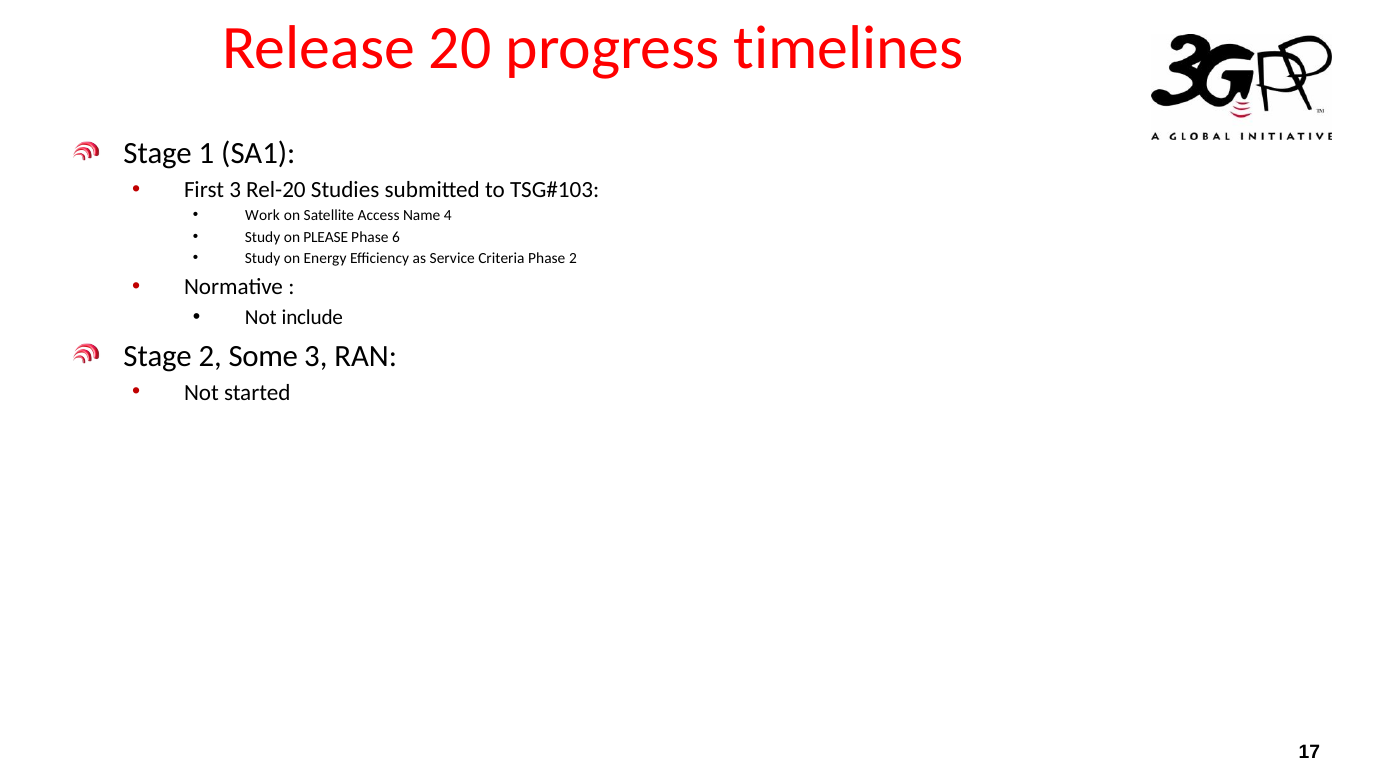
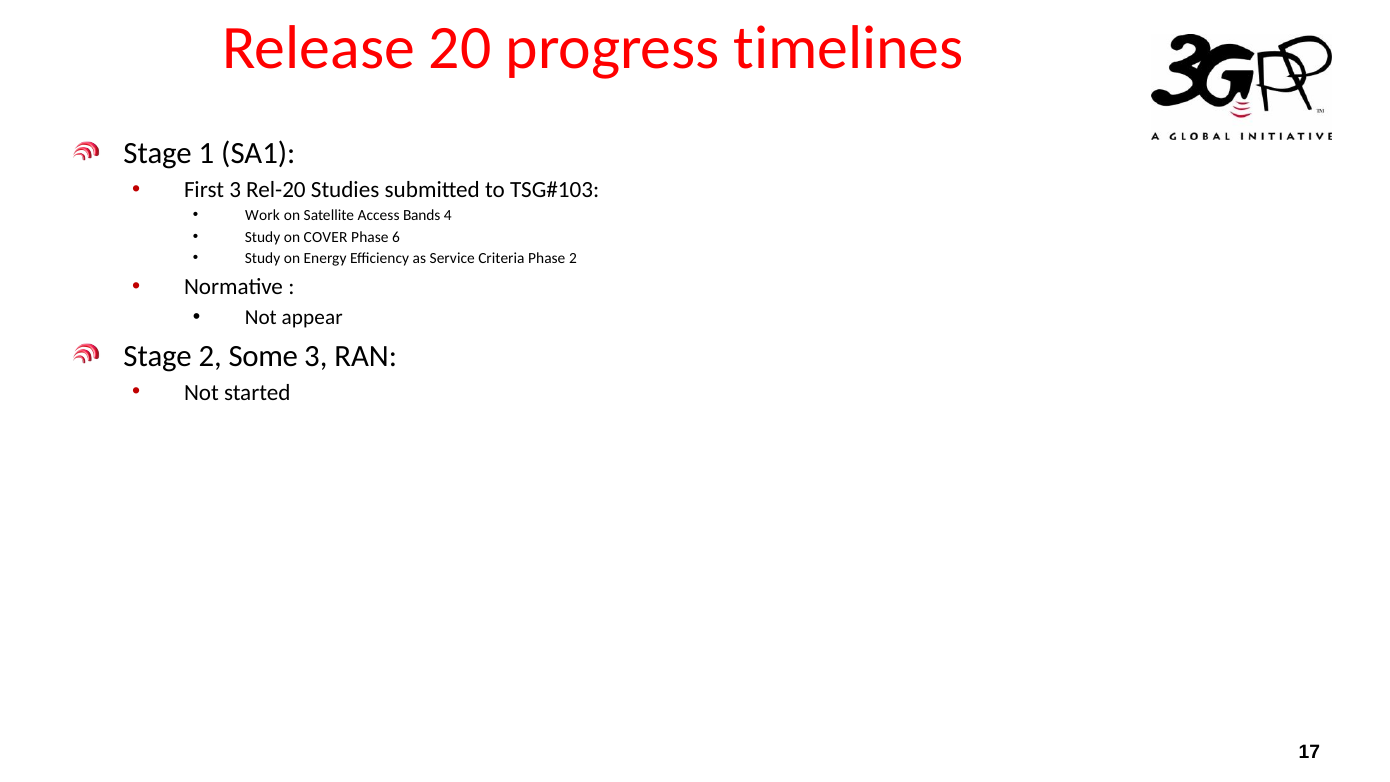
Name: Name -> Bands (422, 216)
PLEASE: PLEASE -> COVER (326, 237)
include: include -> appear (312, 318)
